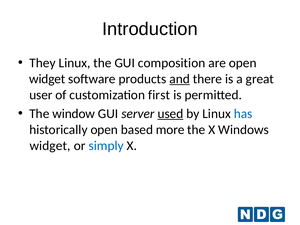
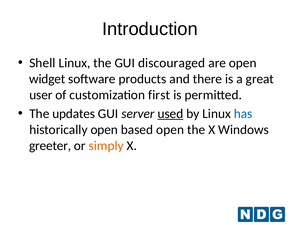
They: They -> Shell (42, 63)
composition: composition -> discouraged (172, 63)
and underline: present -> none (180, 79)
window: window -> updates (74, 114)
based more: more -> open (170, 130)
widget: widget -> greeter (50, 146)
simply colour: blue -> orange (106, 146)
